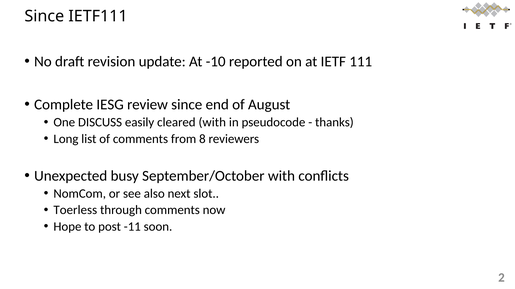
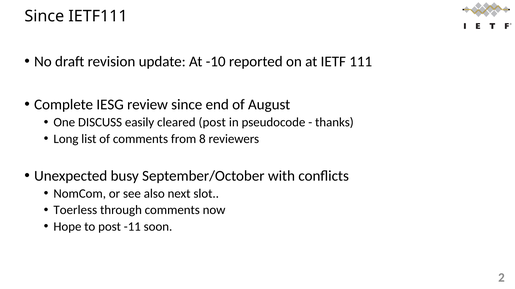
cleared with: with -> post (212, 123)
